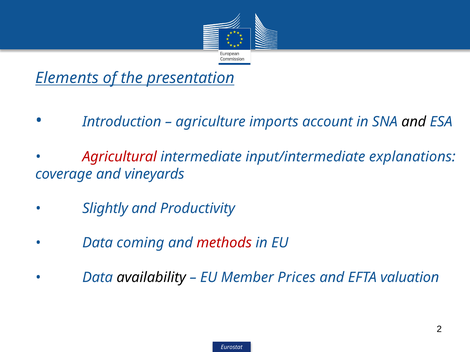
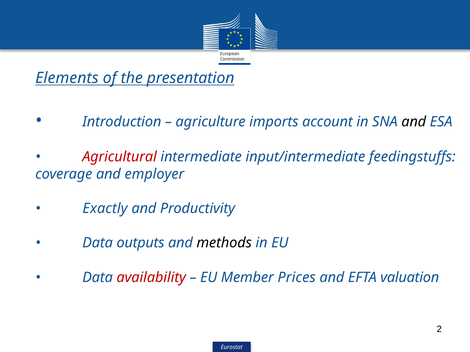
explanations: explanations -> feedingstuffs (412, 157)
vineyards: vineyards -> employer (154, 174)
Slightly: Slightly -> Exactly (105, 209)
coming: coming -> outputs (141, 243)
methods colour: red -> black (224, 243)
availability colour: black -> red (151, 278)
